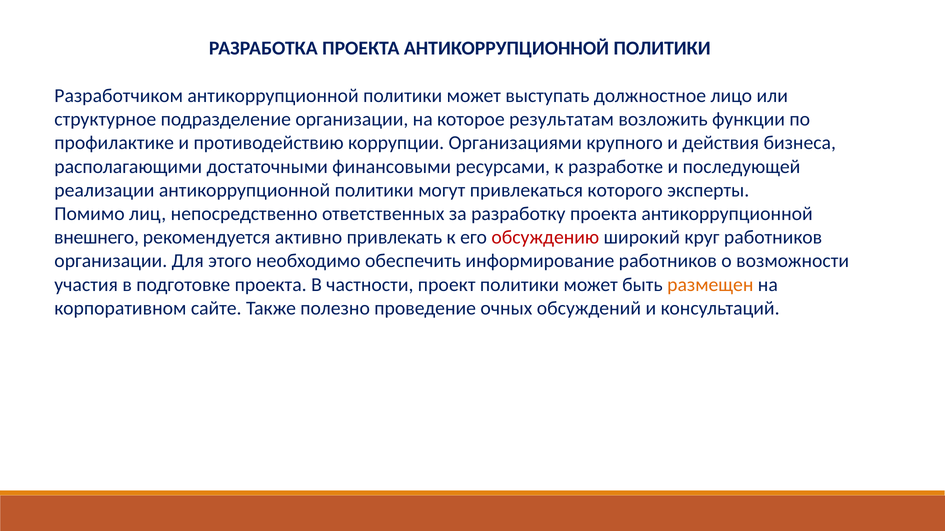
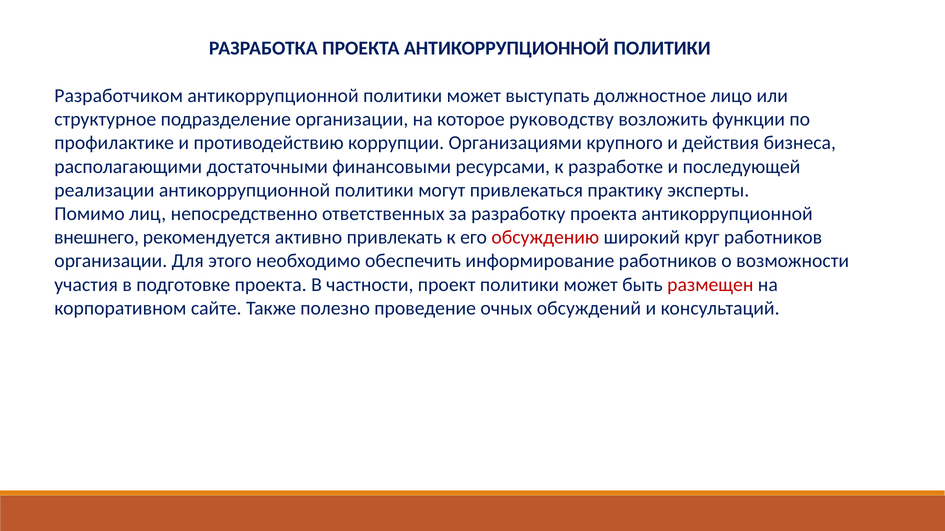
результатам: результатам -> руководству (561, 119)
которого: которого -> практику (625, 190)
размещен colour: orange -> red (710, 285)
